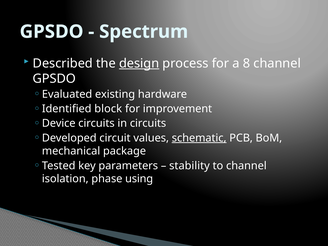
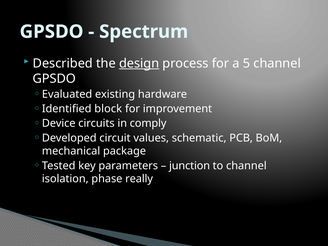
8: 8 -> 5 (247, 63)
in circuits: circuits -> comply (148, 123)
schematic underline: present -> none (199, 138)
stability: stability -> junction (190, 166)
using: using -> really (139, 179)
